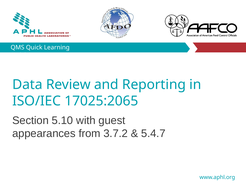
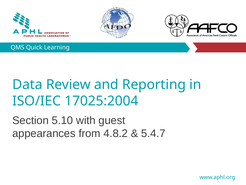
17025:2065: 17025:2065 -> 17025:2004 (101, 101)
3.7.2: 3.7.2 -> 4.8.2 (116, 133)
